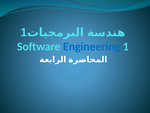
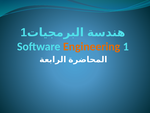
Engineering colour: blue -> orange (92, 46)
